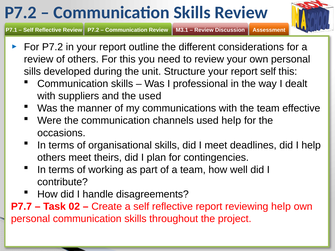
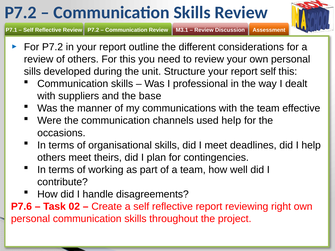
the used: used -> base (150, 96)
P7.7: P7.7 -> P7.6 (21, 207)
reviewing help: help -> right (281, 207)
